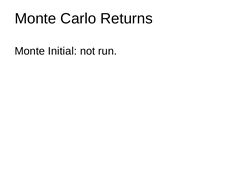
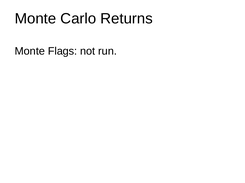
Initial: Initial -> Flags (63, 51)
